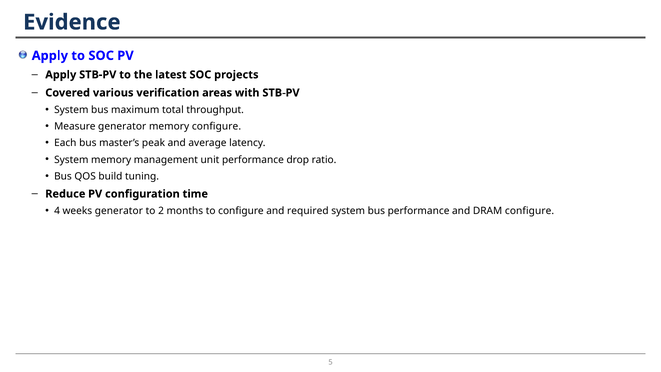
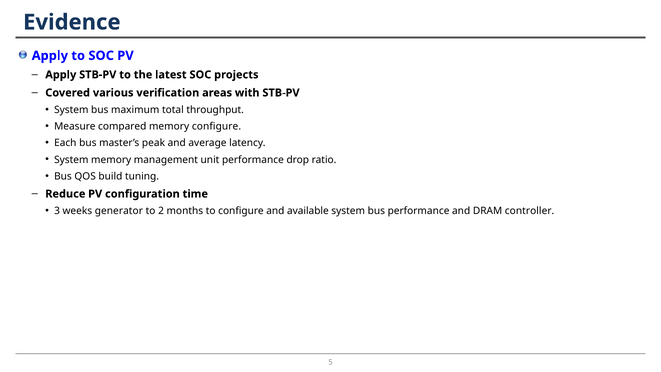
Measure generator: generator -> compared (122, 126)
4: 4 -> 3 (57, 211)
required: required -> available (308, 211)
DRAM configure: configure -> controller (530, 211)
